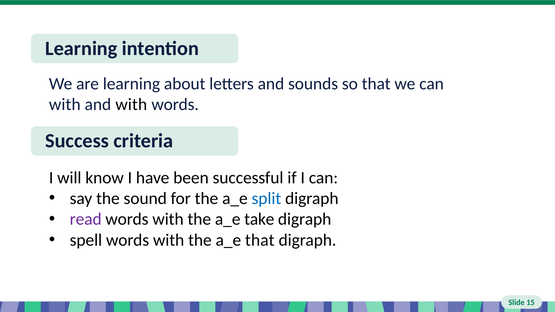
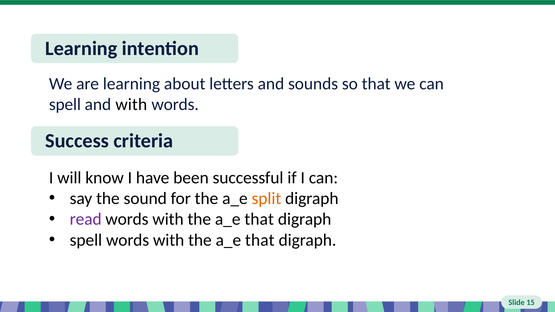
with: with -> spell (65, 105)
split colour: blue -> orange (266, 199)
take: take -> that (259, 219)
